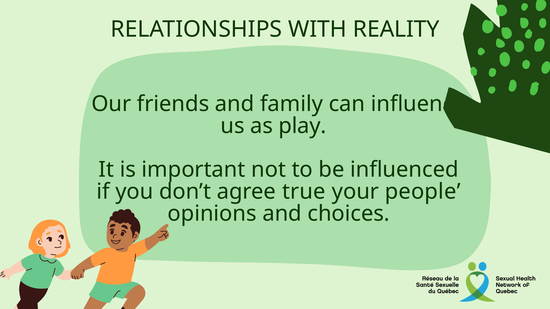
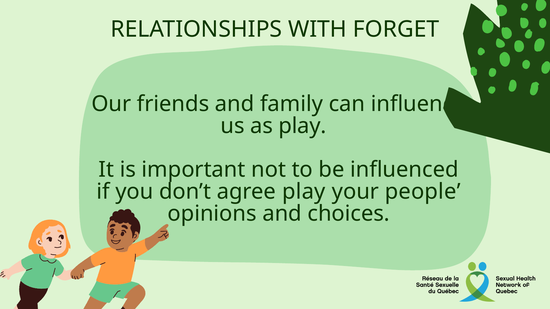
REALITY: REALITY -> FORGET (396, 29)
agree true: true -> play (304, 192)
